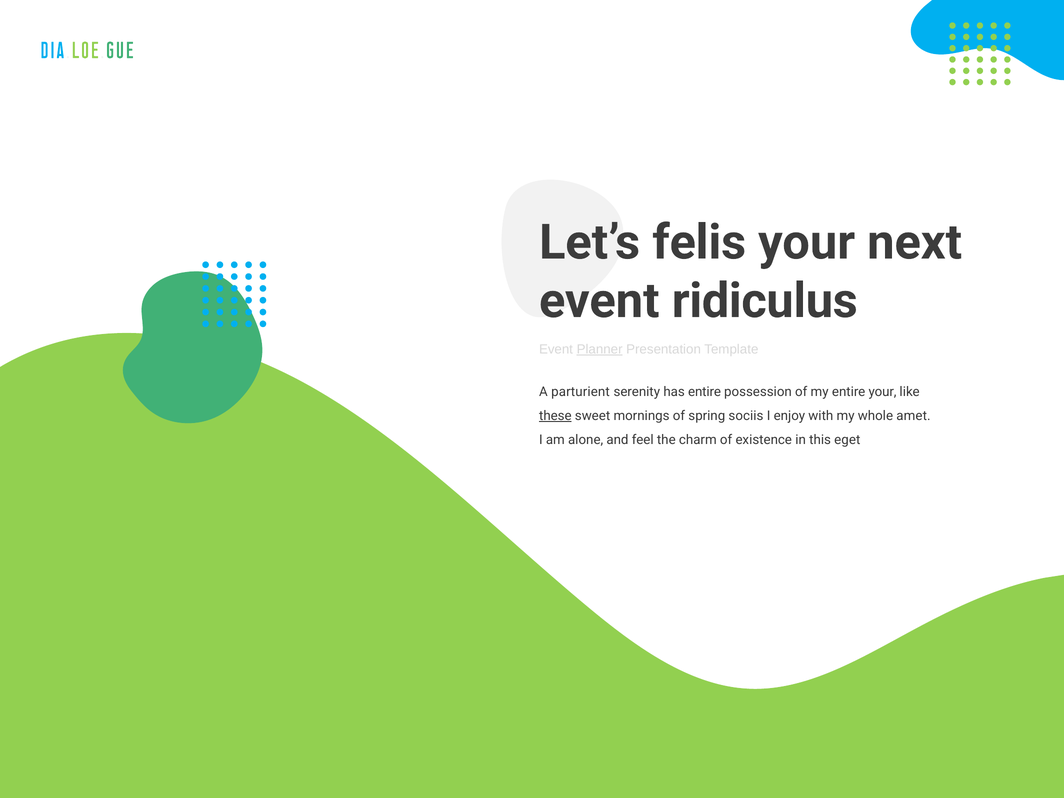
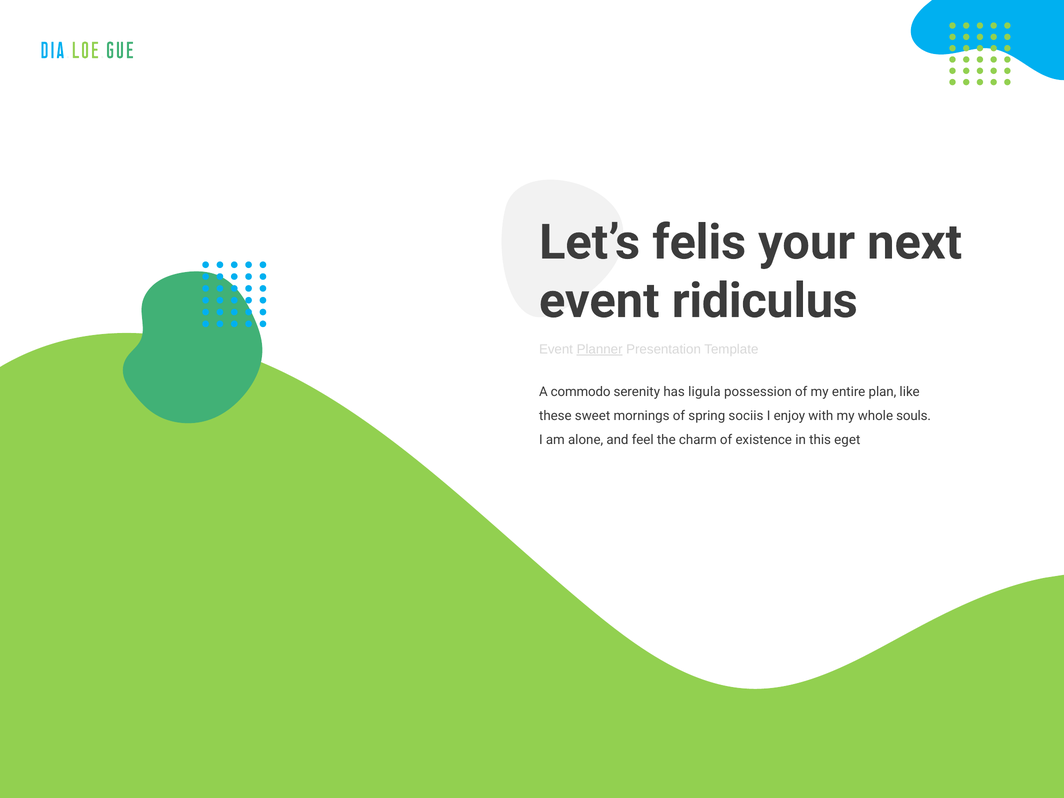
parturient: parturient -> commodo (581, 392)
has entire: entire -> ligula (704, 392)
entire your: your -> plan (882, 392)
these underline: present -> none (555, 416)
amet: amet -> souls (914, 416)
